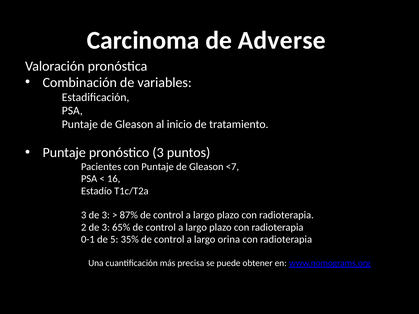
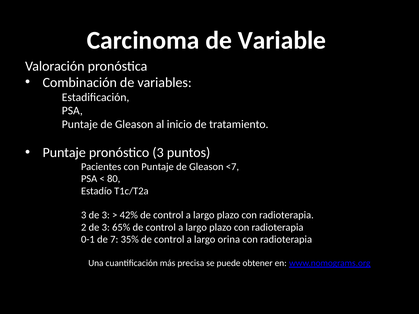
Adverse: Adverse -> Variable (282, 41)
16: 16 -> 80 (114, 179)
87%: 87% -> 42% (129, 215)
5: 5 -> 7 (114, 240)
